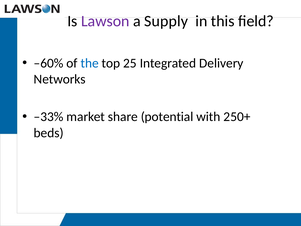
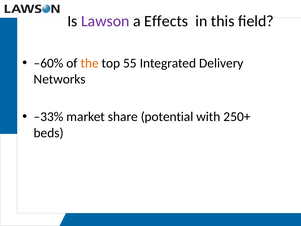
Supply: Supply -> Effects (166, 21)
the colour: blue -> orange (90, 63)
25: 25 -> 55 (130, 63)
